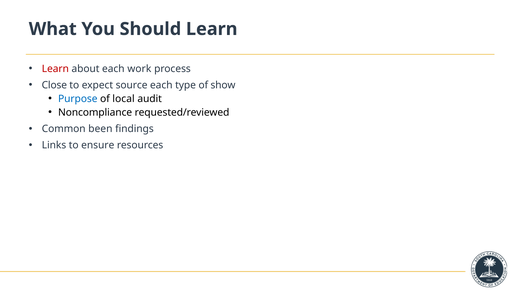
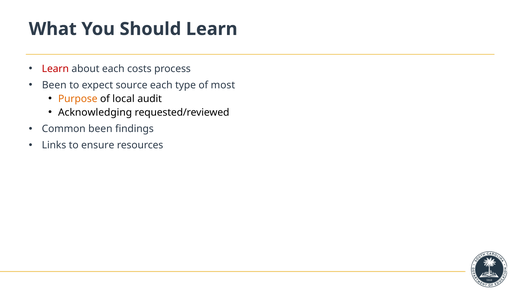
work: work -> costs (139, 69)
Close: Close -> Been (54, 85)
show: show -> most (223, 85)
Purpose colour: blue -> orange (78, 99)
Noncompliance: Noncompliance -> Acknowledging (95, 112)
